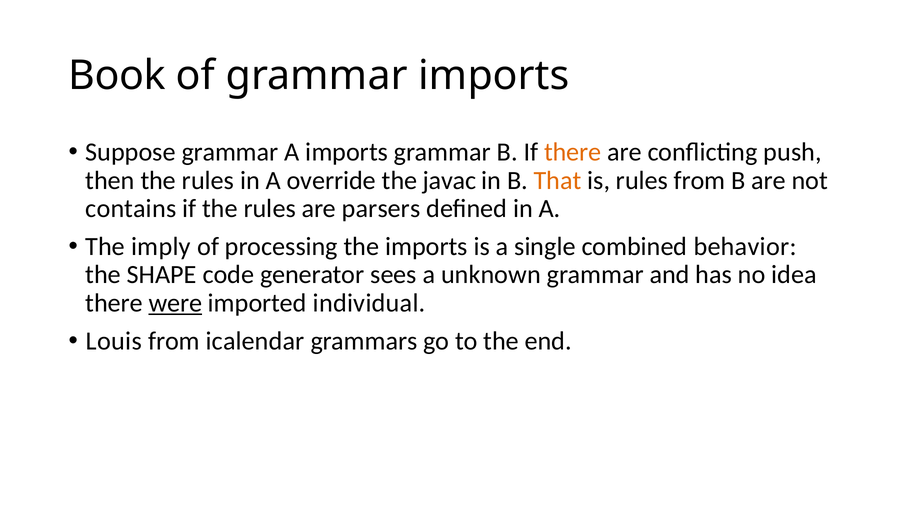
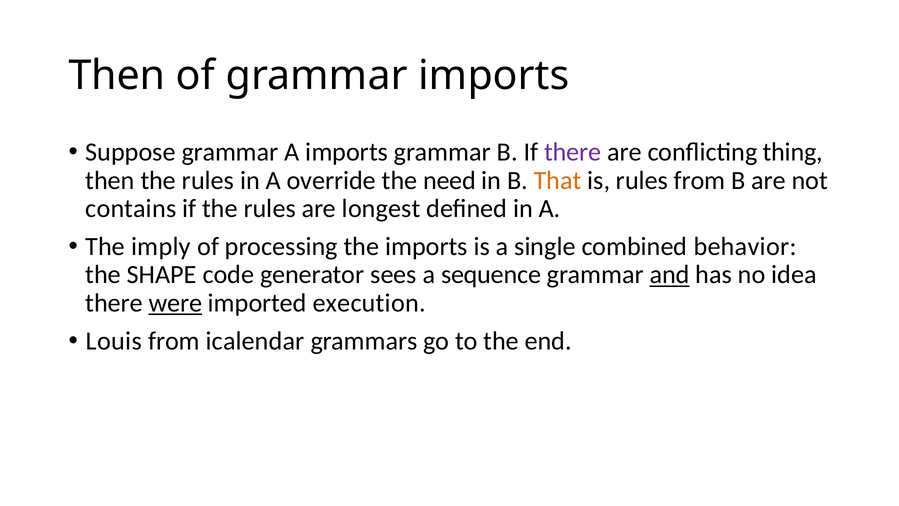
Book: Book -> Then (117, 76)
there colour: orange -> purple (573, 152)
push: push -> thing (793, 152)
javac: javac -> need (450, 180)
parsers: parsers -> longest (381, 209)
unknown: unknown -> sequence (491, 275)
and underline: none -> present (670, 275)
individual: individual -> execution (369, 303)
